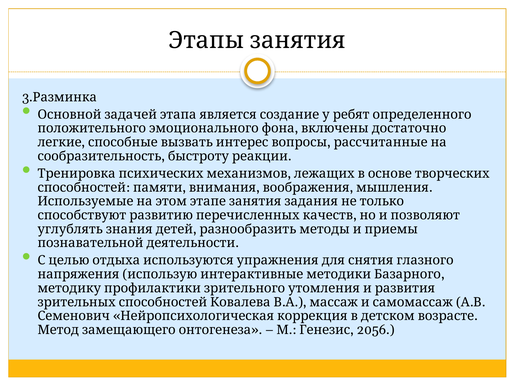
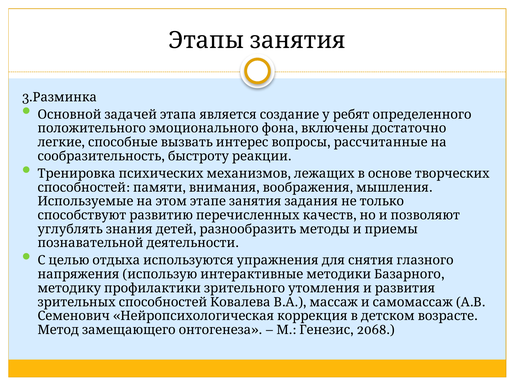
2056: 2056 -> 2068 (376, 330)
